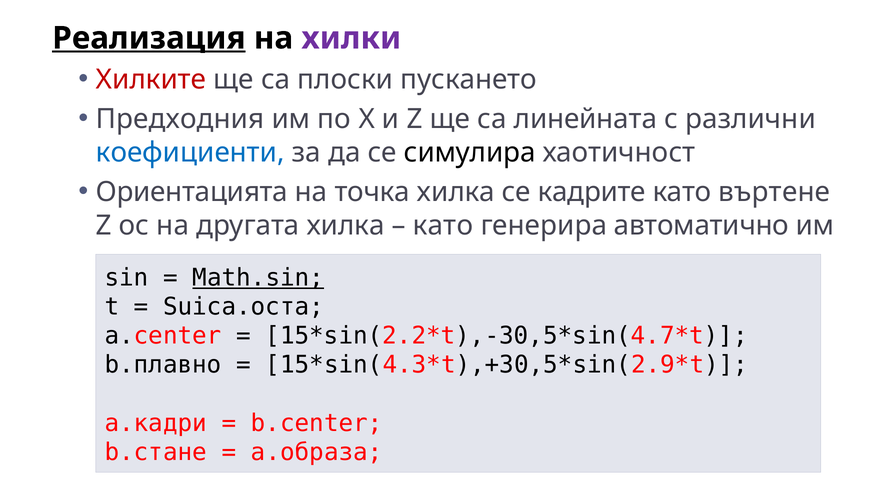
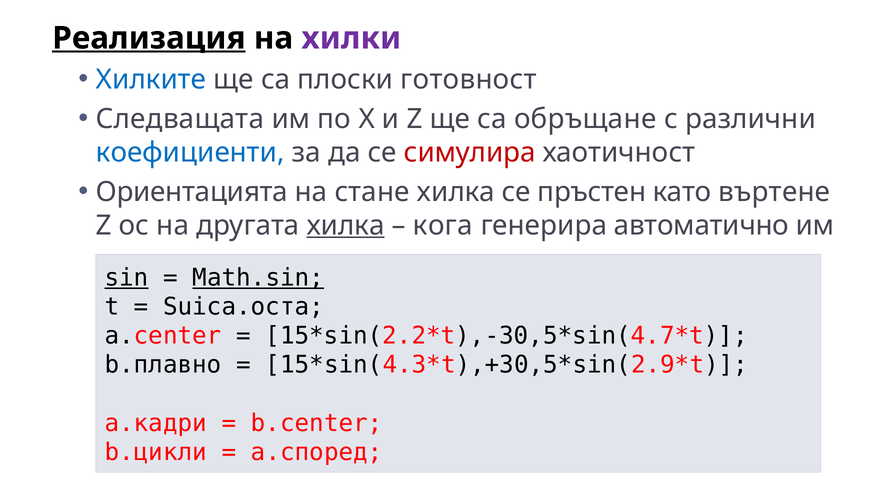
Хилките colour: red -> blue (151, 80)
пускането: пускането -> готовност (469, 80)
Предходния: Предходния -> Следващата (180, 119)
линейната: линейната -> обръщане (585, 119)
симулира colour: black -> red (470, 152)
точка: точка -> стане (372, 192)
кадрите: кадрите -> пръстен (592, 192)
хилка underline: none -> present (346, 225)
като: като -> кога (443, 225)
sin underline: none -> present (127, 278)
b.стане: b.стане -> b.цикли (156, 452)
a.образа: a.образа -> a.според (317, 452)
